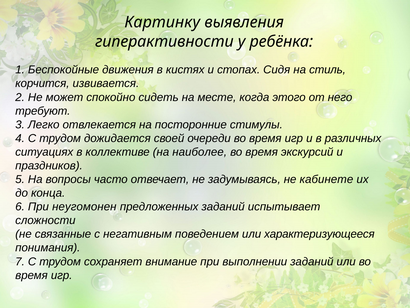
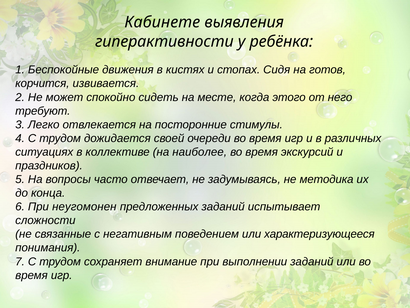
Картинку: Картинку -> Кабинете (162, 22)
стиль: стиль -> готов (327, 70)
кабинете: кабинете -> методика (327, 179)
